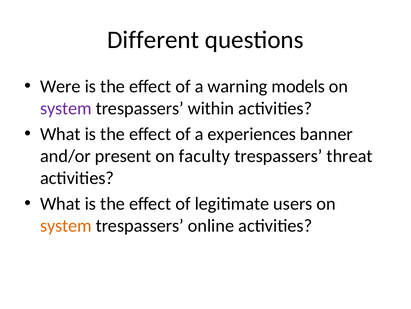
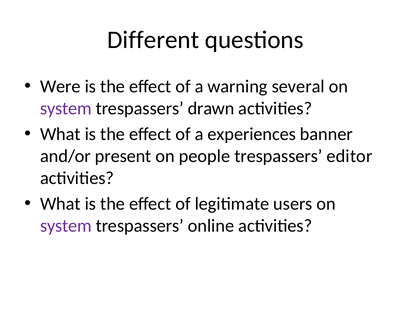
models: models -> several (298, 86)
within: within -> drawn (211, 108)
faculty: faculty -> people (205, 156)
threat: threat -> editor (350, 156)
system colour: orange -> purple (66, 225)
